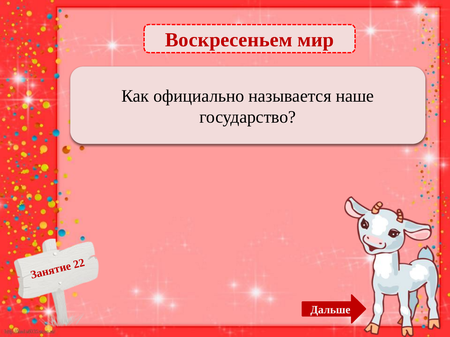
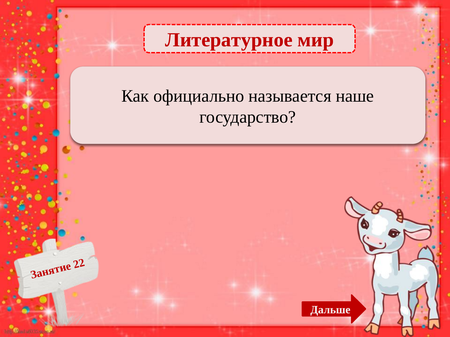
Воскресеньем: Воскресеньем -> Литературное (229, 40)
